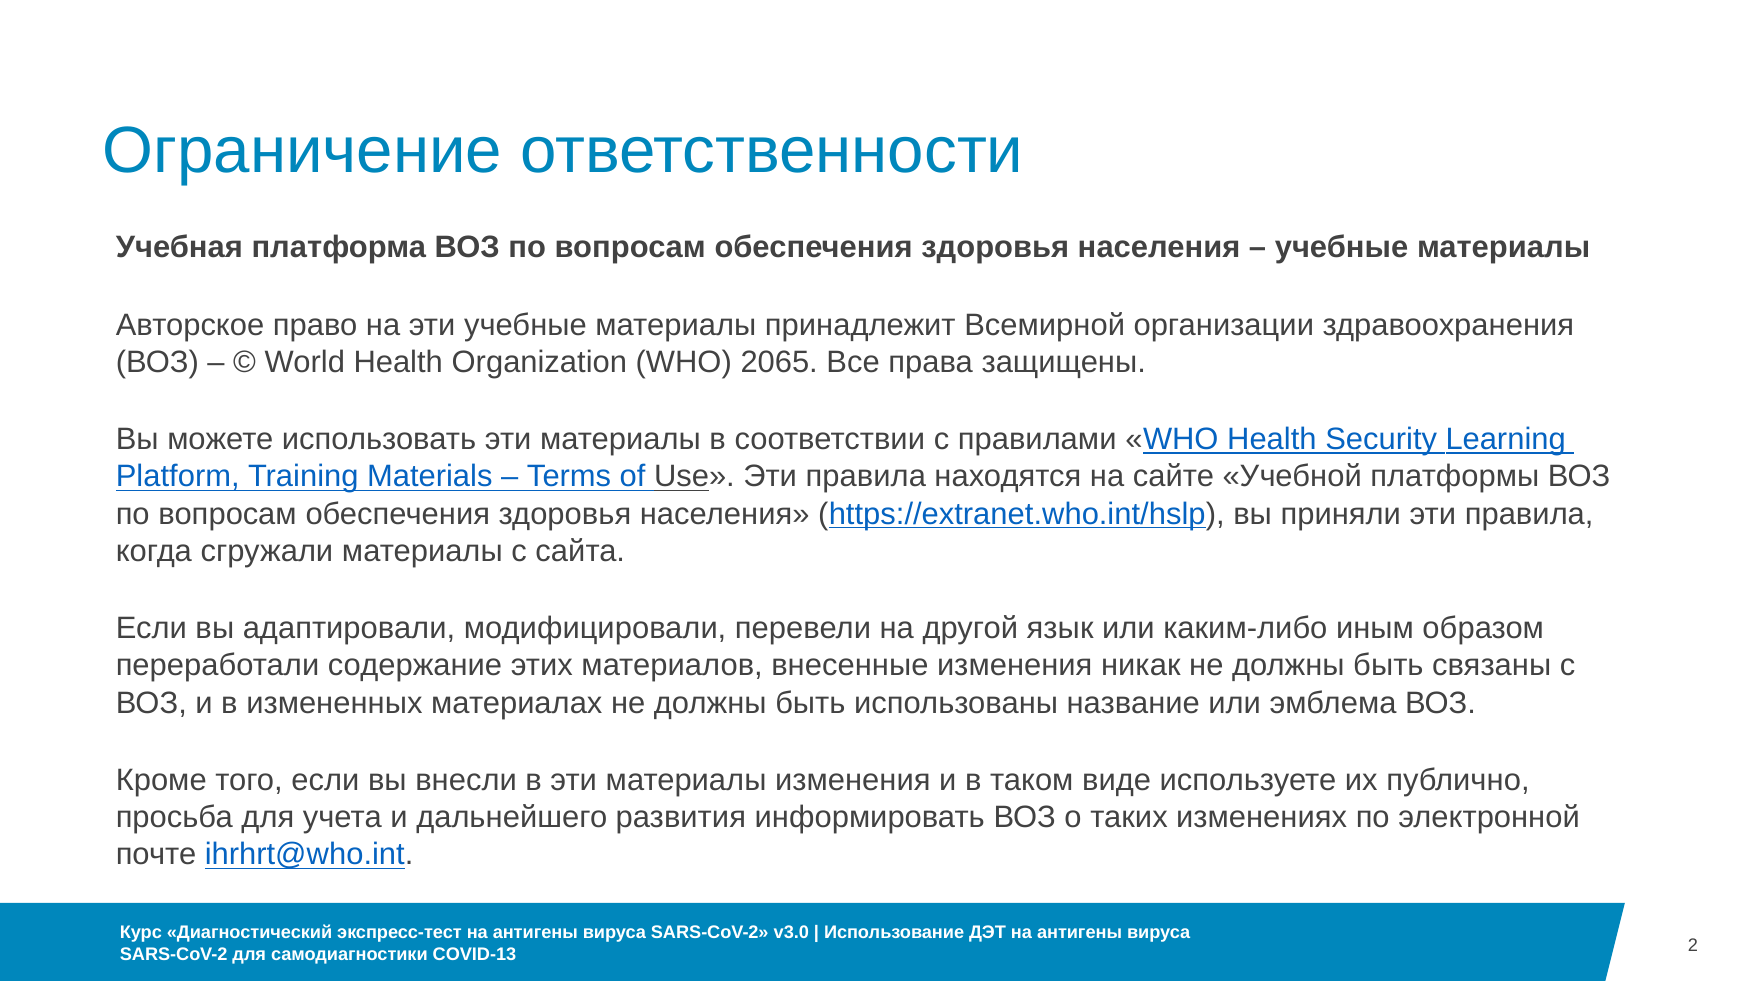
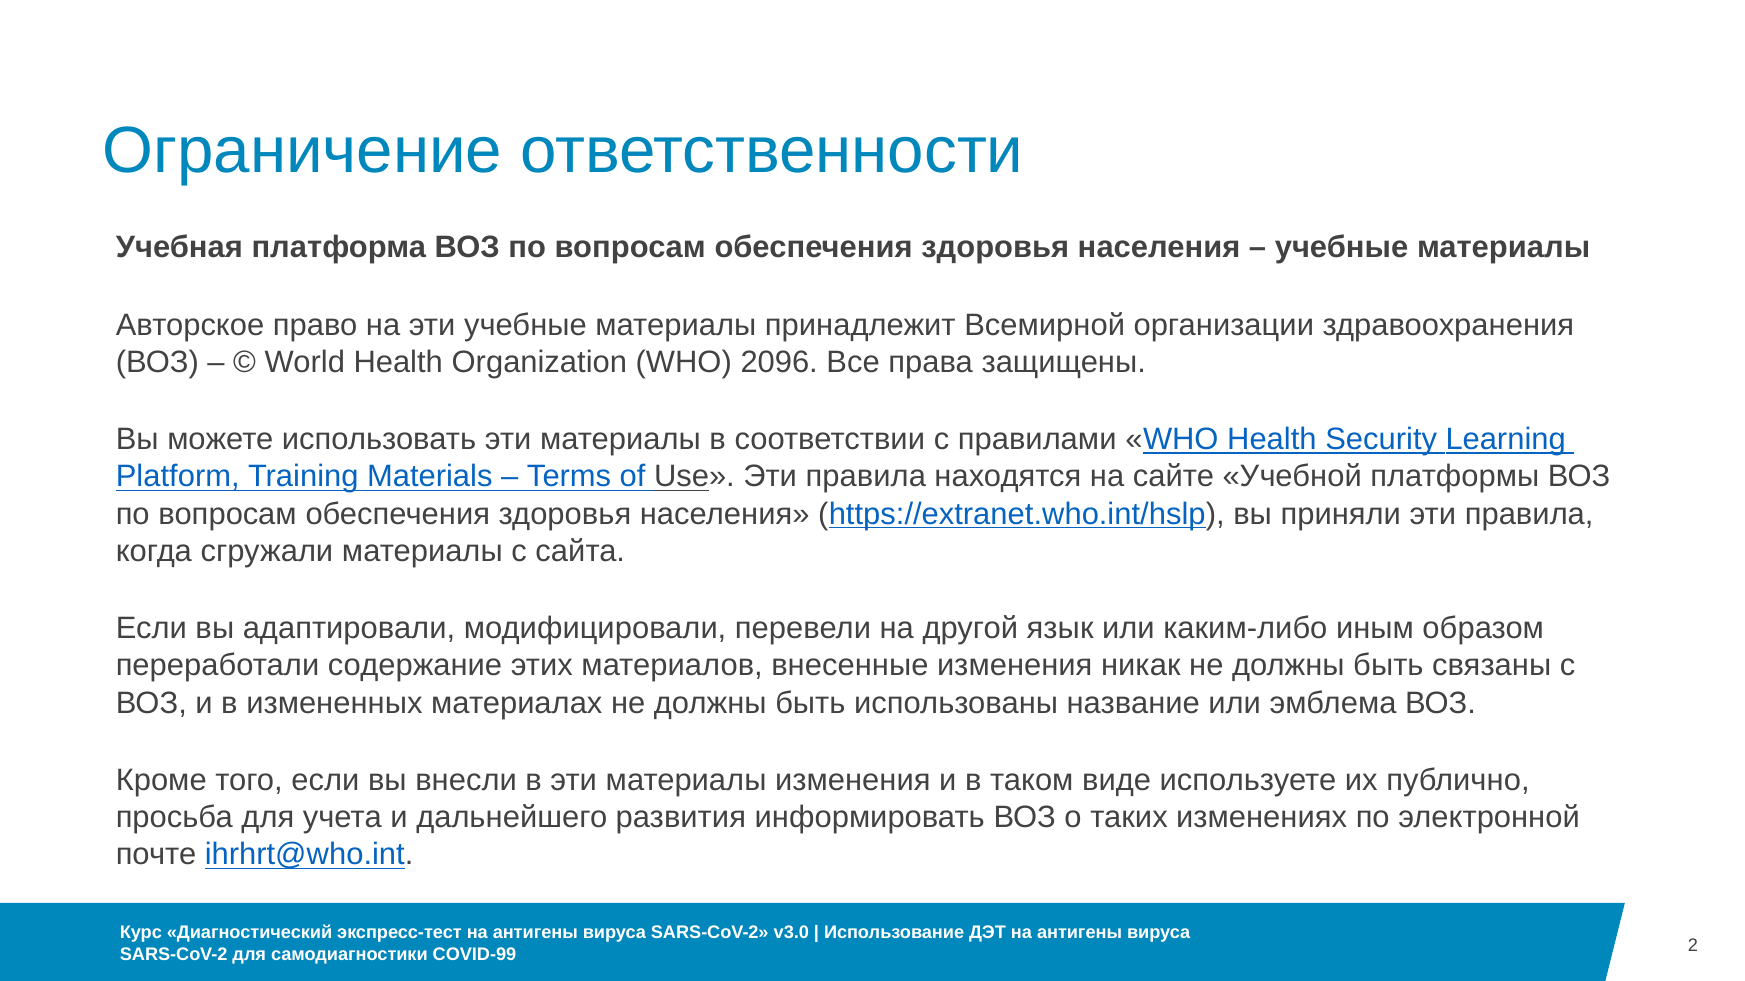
2065: 2065 -> 2096 (779, 362)
COVID-13: COVID-13 -> COVID-99 (474, 955)
